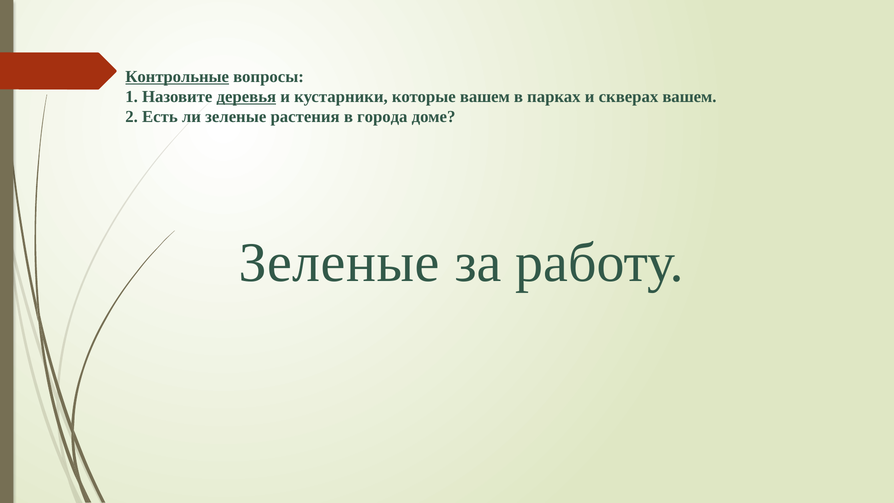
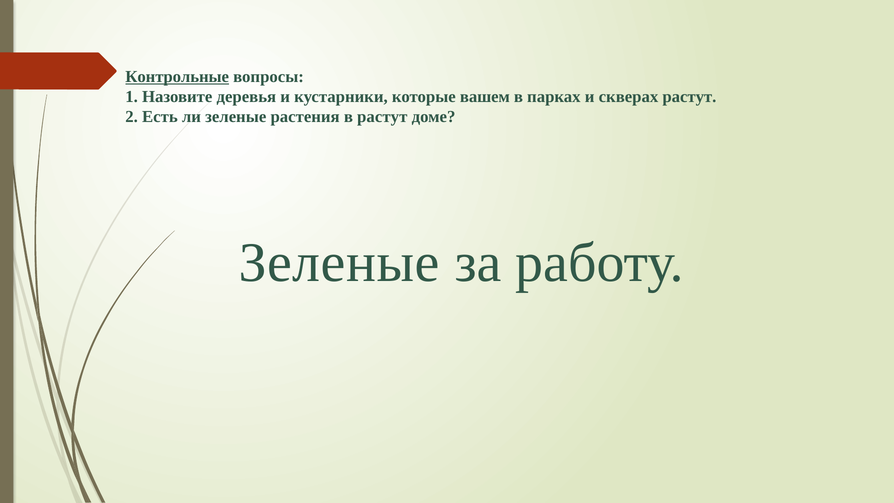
деревья underline: present -> none (246, 97)
скверах вашем: вашем -> растут (689, 97)
в города: города -> растут (382, 117)
